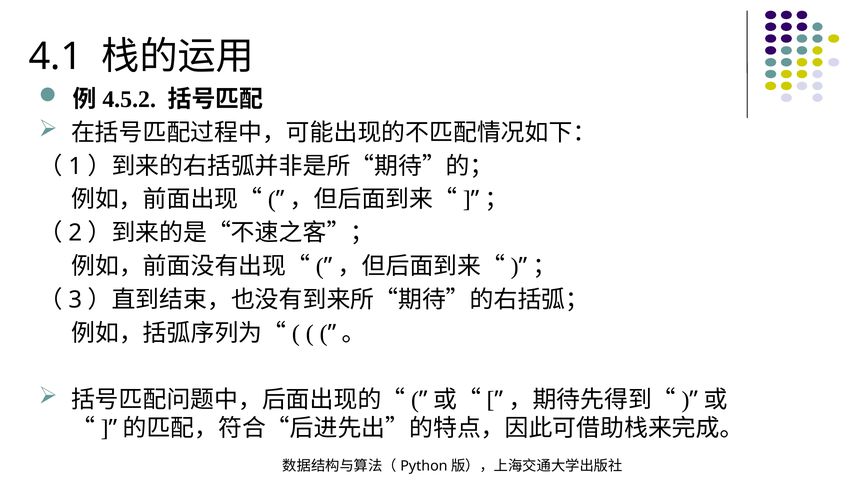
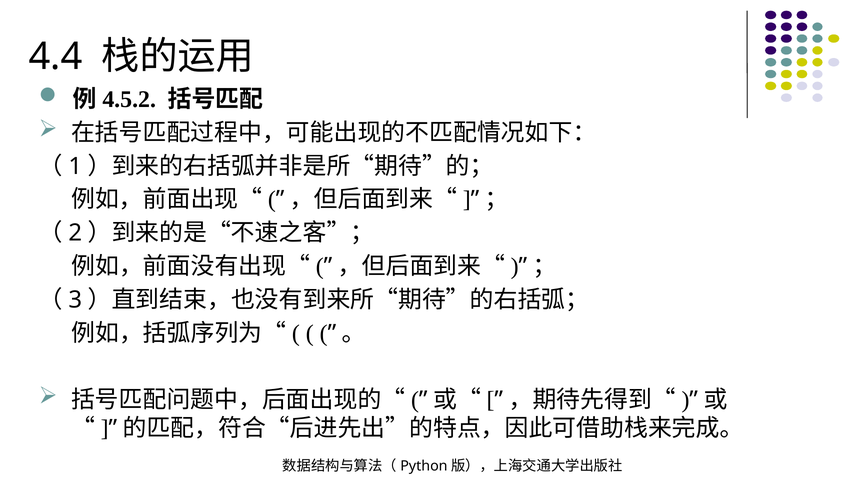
4.1: 4.1 -> 4.4 (55, 57)
